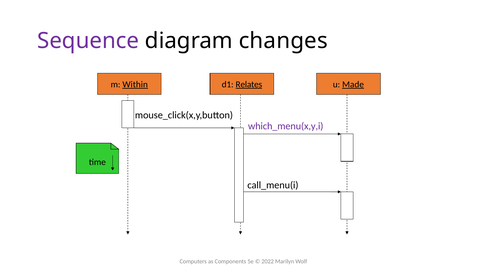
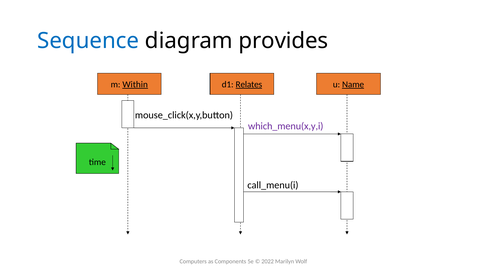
Sequence colour: purple -> blue (88, 41)
changes: changes -> provides (283, 41)
Made: Made -> Name (353, 84)
